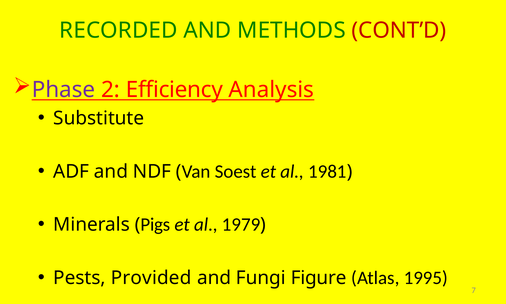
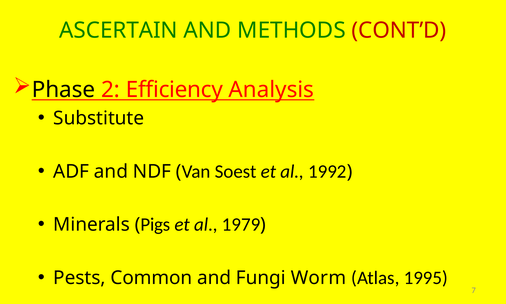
RECORDED: RECORDED -> ASCERTAIN (119, 30)
Phase colour: purple -> black (64, 90)
1981: 1981 -> 1992 (327, 171)
Provided: Provided -> Common (151, 278)
Figure: Figure -> Worm (318, 278)
